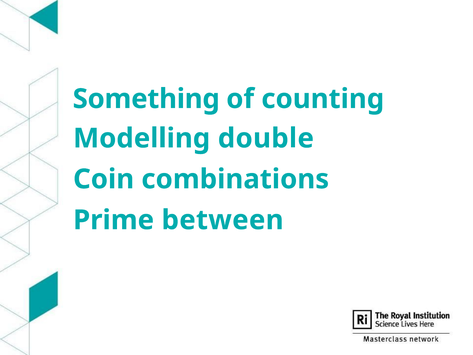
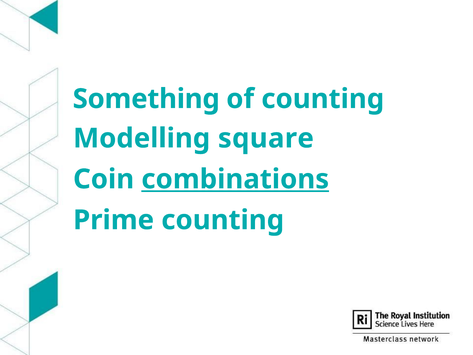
double: double -> square (266, 138)
combinations underline: none -> present (235, 179)
Prime between: between -> counting (223, 220)
